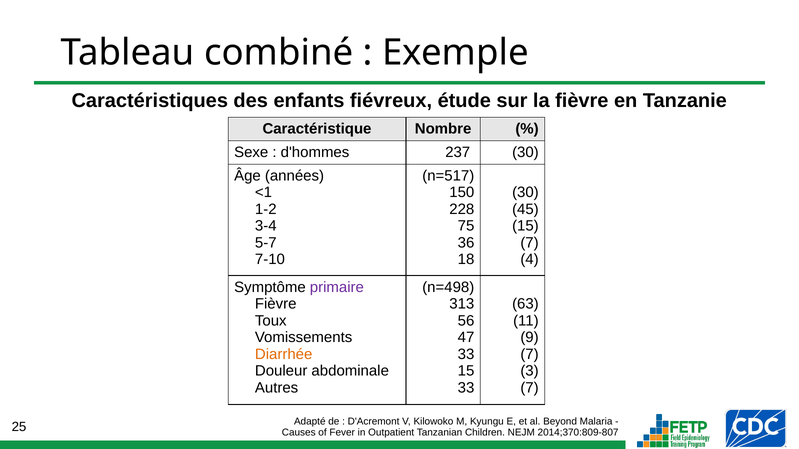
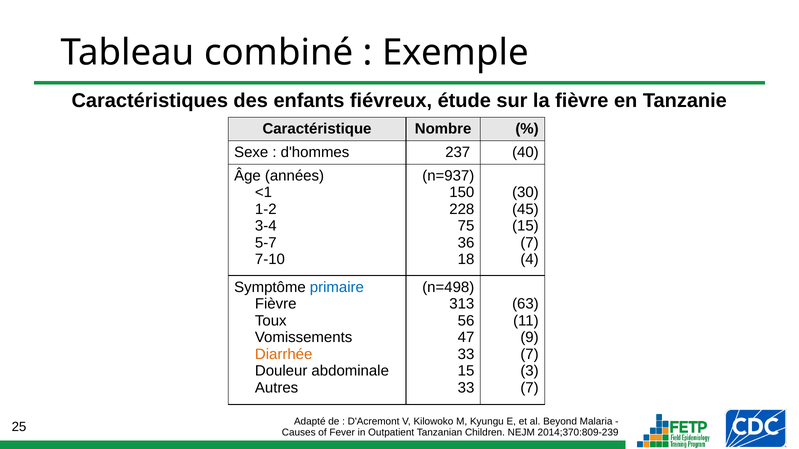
237 30: 30 -> 40 (525, 152)
n=517: n=517 -> n=937 (448, 176)
primaire colour: purple -> blue (337, 287)
2014;370:809-807: 2014;370:809-807 -> 2014;370:809-239 (578, 433)
